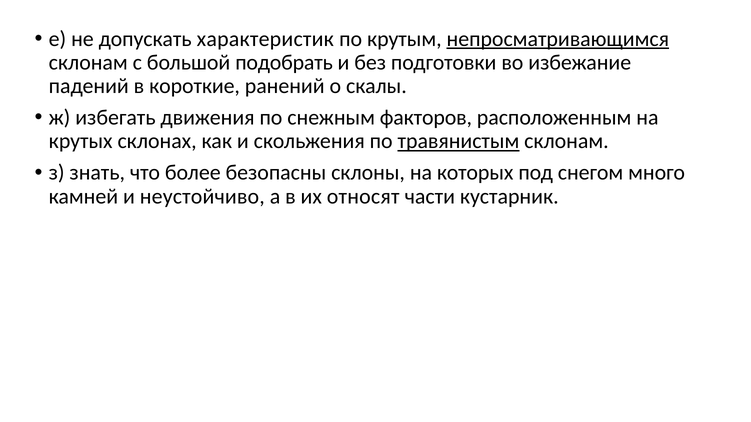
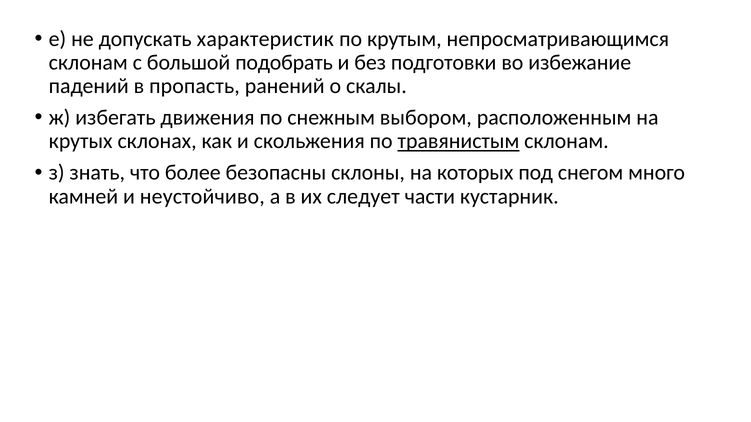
непросматривающимся underline: present -> none (558, 39)
короткие: короткие -> пропасть (194, 86)
факторов: факторов -> выбором (426, 118)
относят: относят -> следует (363, 197)
